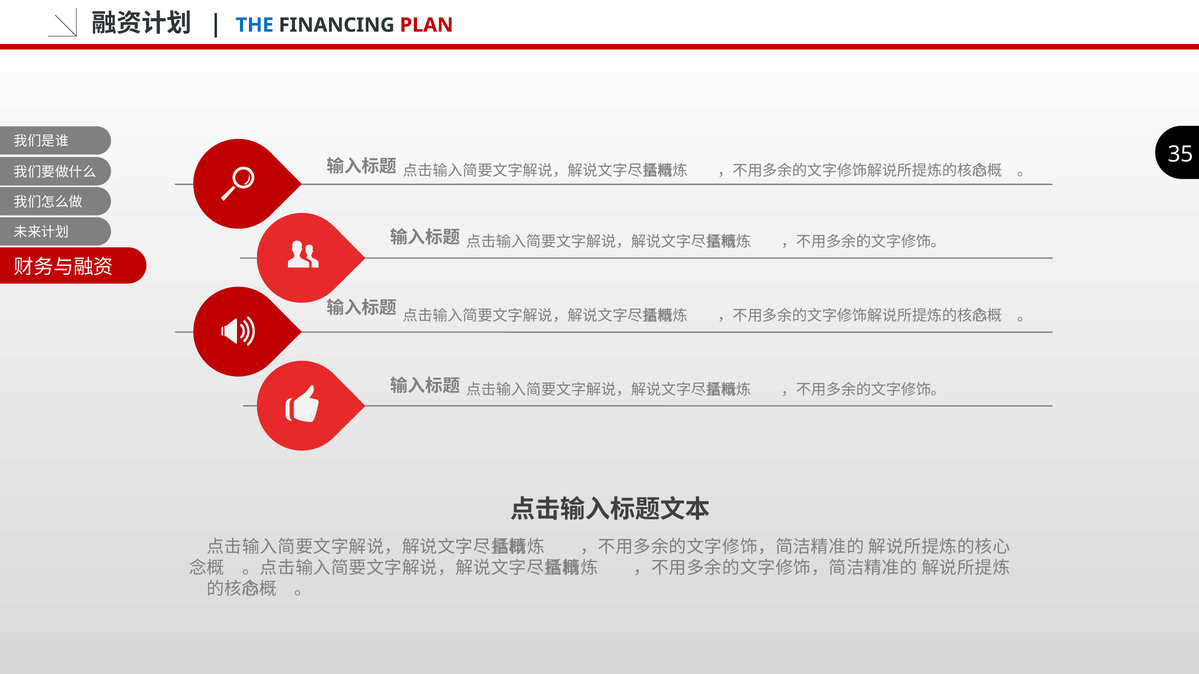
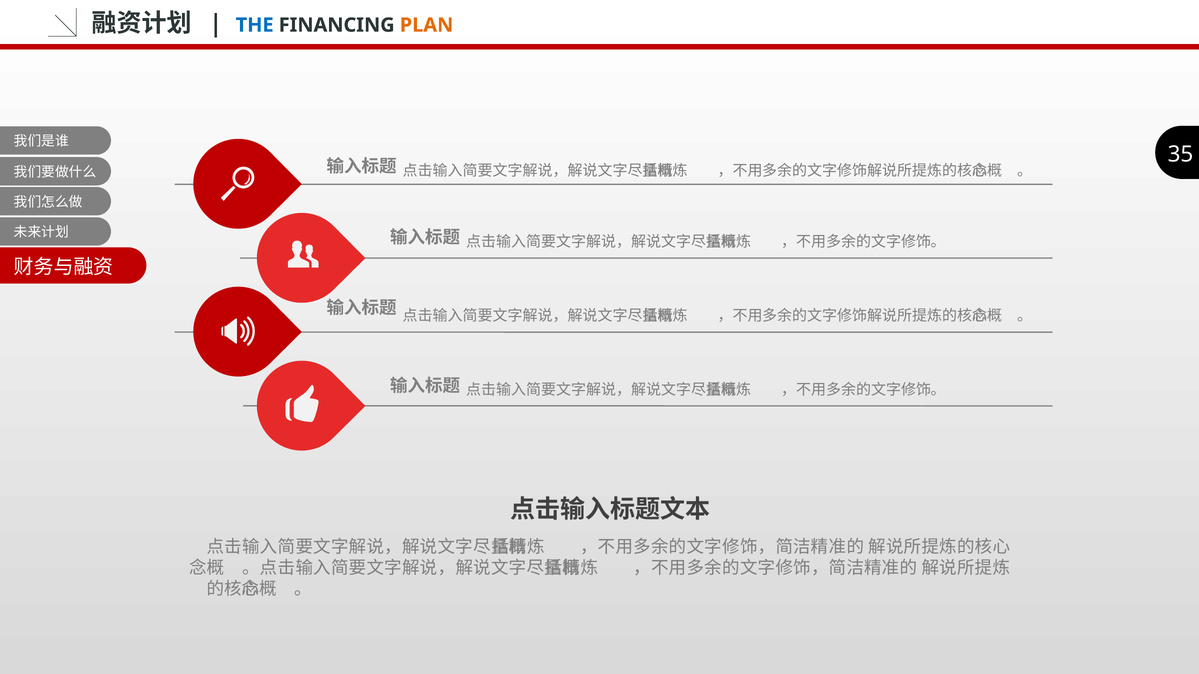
PLAN colour: red -> orange (427, 25)
